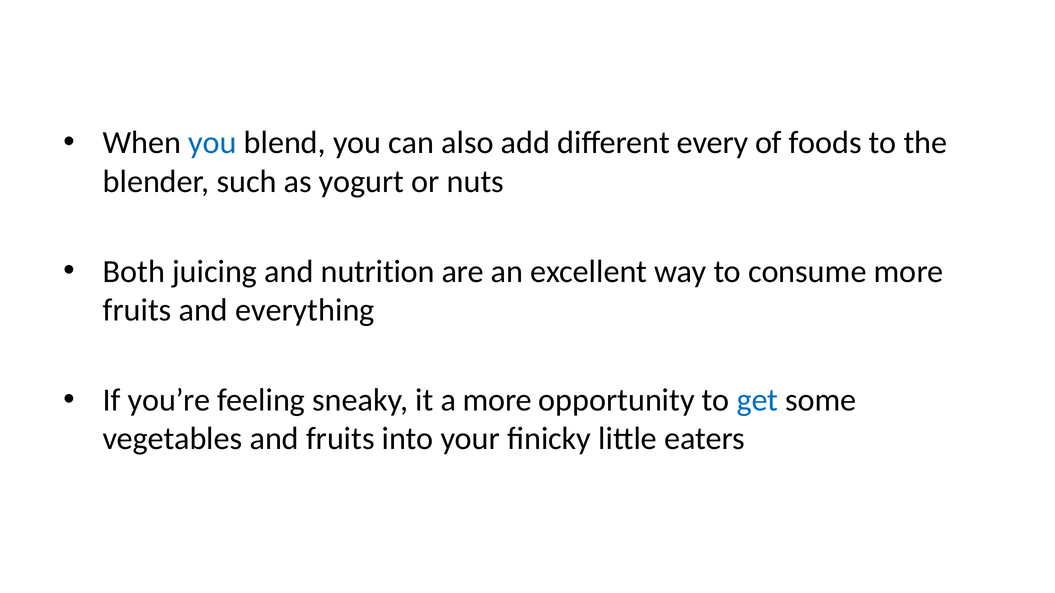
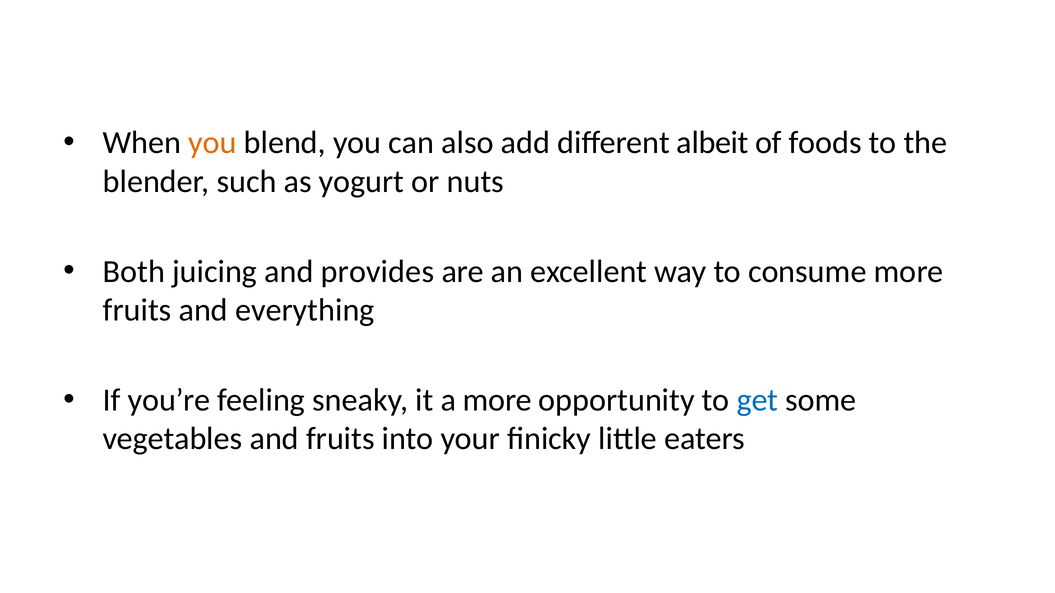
you colour: blue -> orange (213, 143)
every: every -> albeit (713, 143)
nutrition: nutrition -> provides (377, 272)
